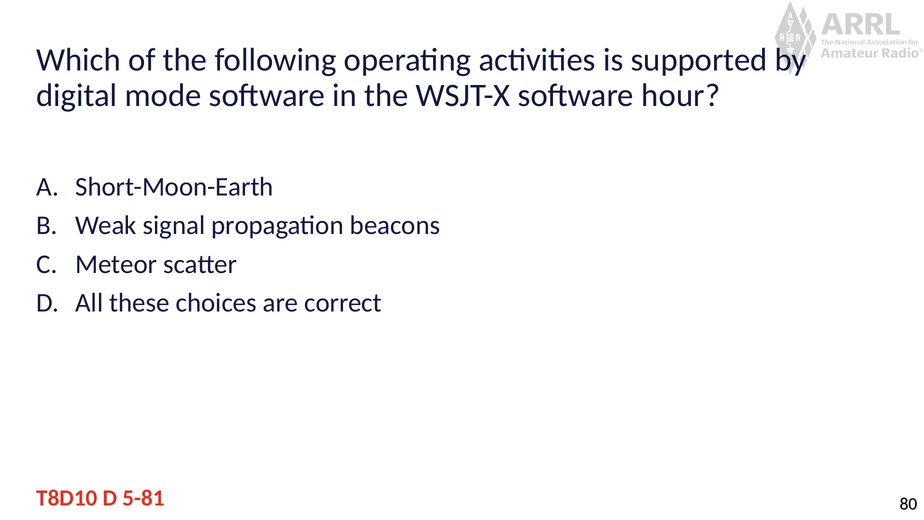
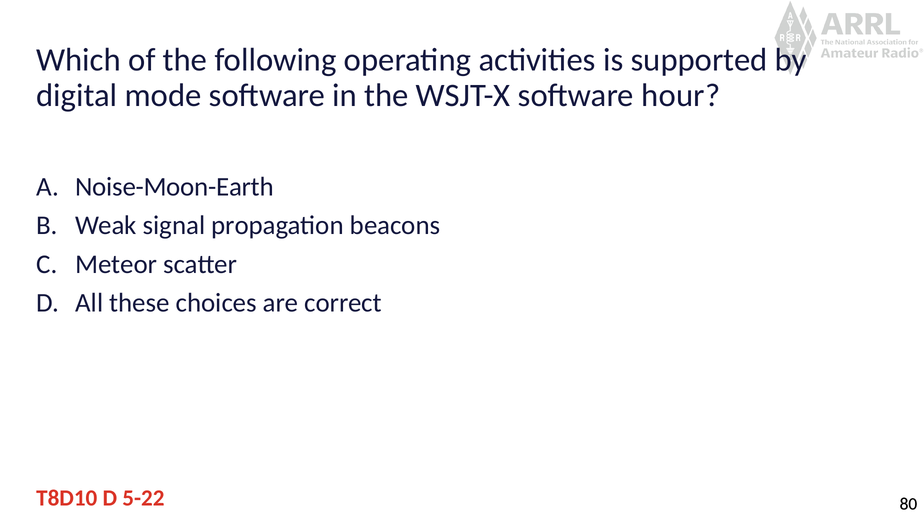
Short-Moon-Earth: Short-Moon-Earth -> Noise-Moon-Earth (175, 187)
5-81: 5-81 -> 5-22 (143, 498)
